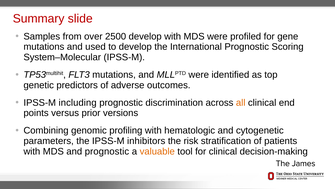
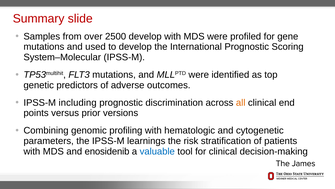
inhibitors: inhibitors -> learnings (146, 141)
and prognostic: prognostic -> enosidenib (107, 151)
valuable colour: orange -> blue (157, 151)
